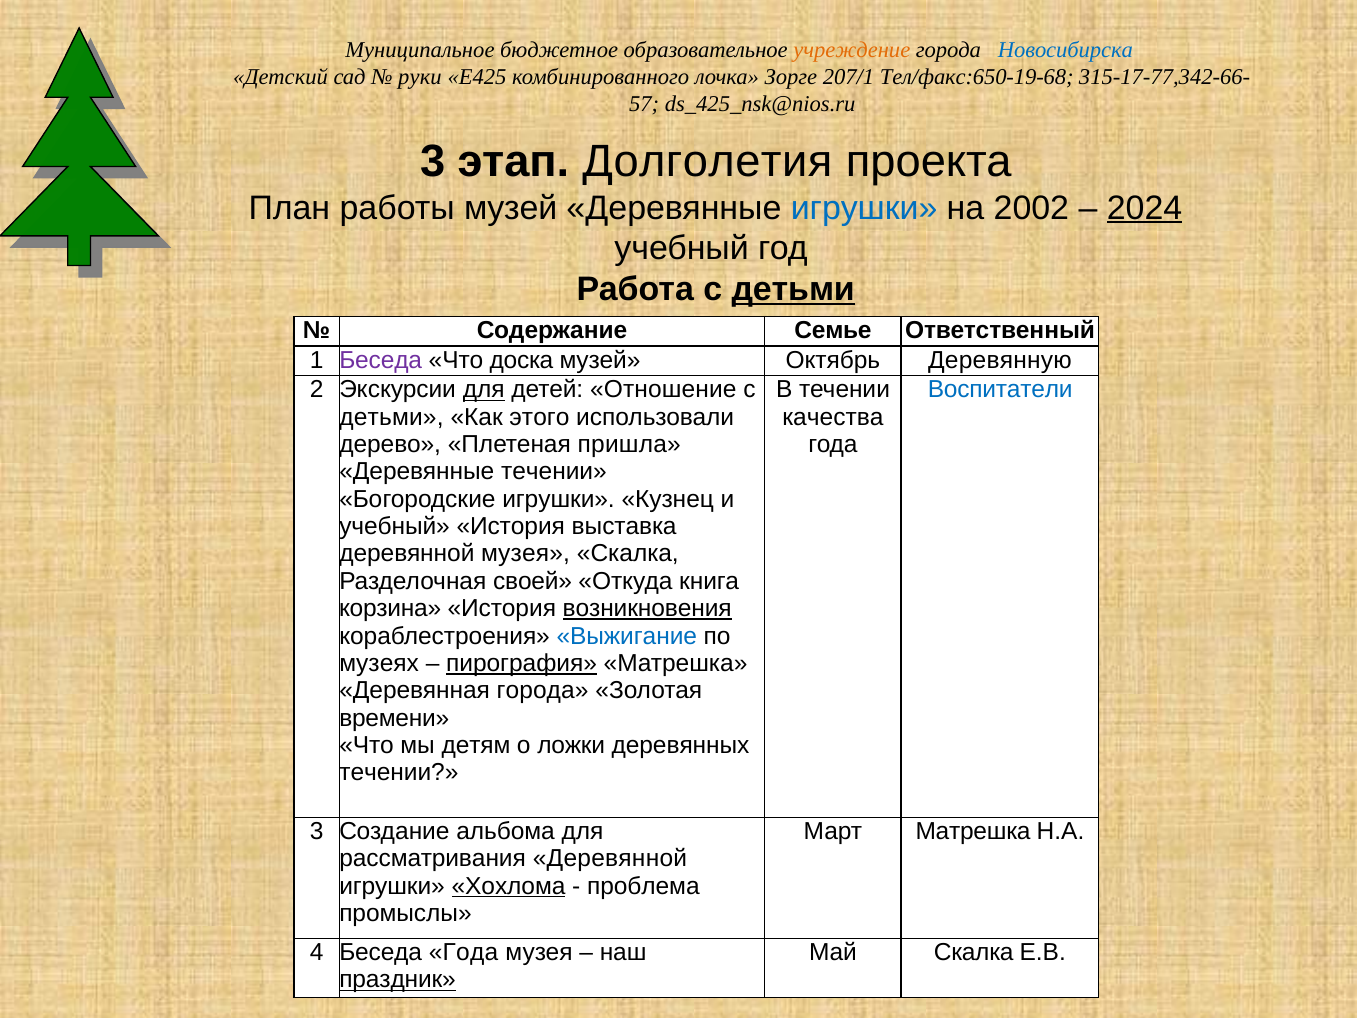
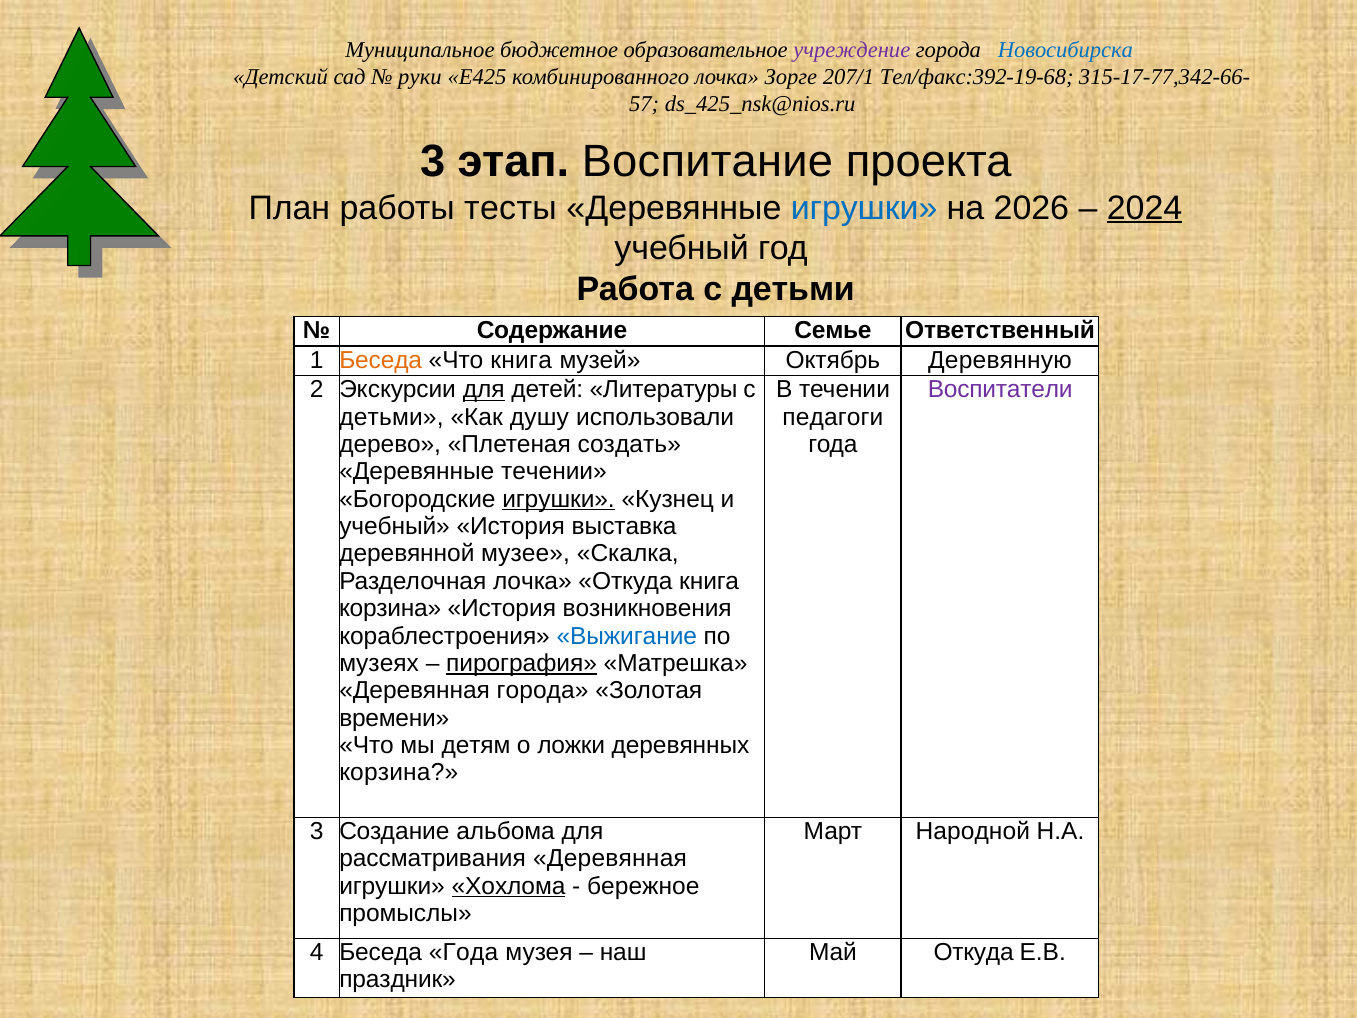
учреждение colour: orange -> purple (852, 50)
Тел/факс:650-19-68: Тел/факс:650-19-68 -> Тел/факс:392-19-68 (977, 77)
Долголетия: Долголетия -> Воспитание (707, 161)
работы музей: музей -> тесты (510, 208)
2002: 2002 -> 2026 (1031, 208)
детьми underline: present -> none (793, 289)
Беседа colour: purple -> orange (381, 360)
Что доска: доска -> книга (521, 360)
Отношение: Отношение -> Литературы (664, 390)
Воспитатели colour: blue -> purple (1000, 390)
этого: этого -> душу (539, 417)
качества: качества -> педагоги (833, 417)
пришла: пришла -> создать (629, 444)
игрушки underline: none -> present (559, 499)
деревянной музея: музея -> музее (526, 554)
Разделочная своей: своей -> лочка (532, 581)
возникновения underline: present -> none (647, 608)
течении: течении -> корзина (399, 773)
Март Матрешка: Матрешка -> Народной (973, 831)
рассматривания Деревянной: Деревянной -> Деревянная (610, 859)
проблема: проблема -> бережное (643, 886)
Май Скалка: Скалка -> Откуда (974, 952)
праздник underline: present -> none (398, 980)
